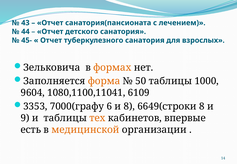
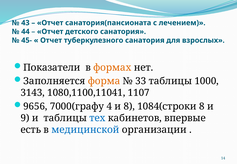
Зельковича: Зельковича -> Показатели (52, 68)
50: 50 -> 33 (141, 81)
9604: 9604 -> 3143 (33, 93)
6109: 6109 -> 1107 (139, 93)
3353: 3353 -> 9656 (35, 106)
6: 6 -> 4 (109, 106)
6649(строки: 6649(строки -> 1084(строки (167, 106)
тех colour: orange -> blue (97, 118)
медицинской colour: orange -> blue (85, 130)
